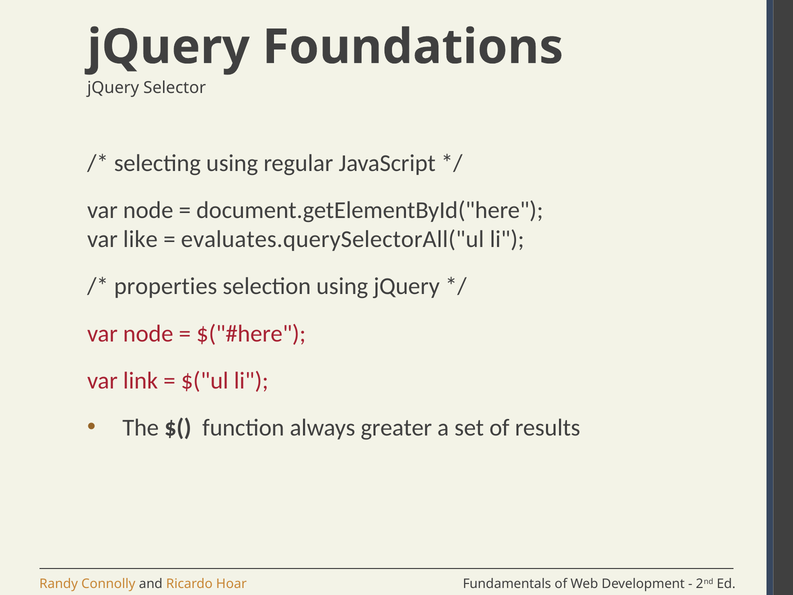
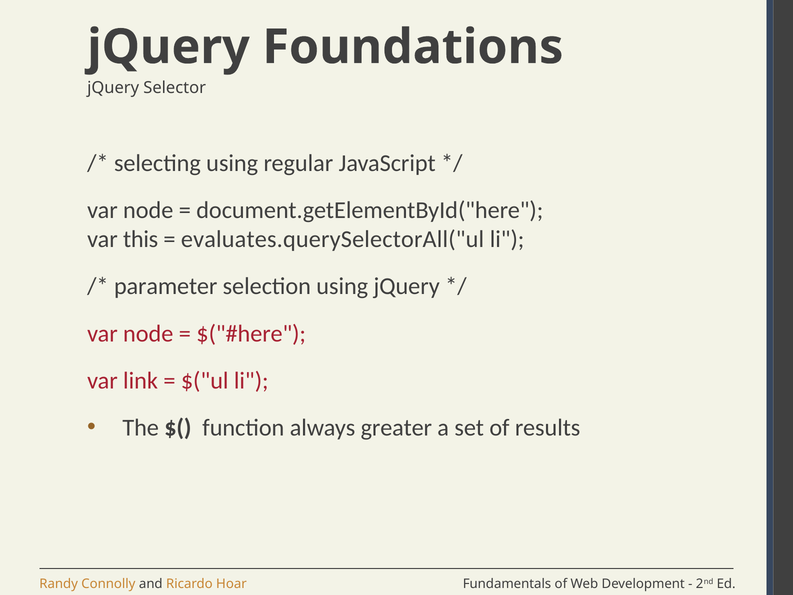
like: like -> this (141, 239)
properties: properties -> parameter (166, 286)
